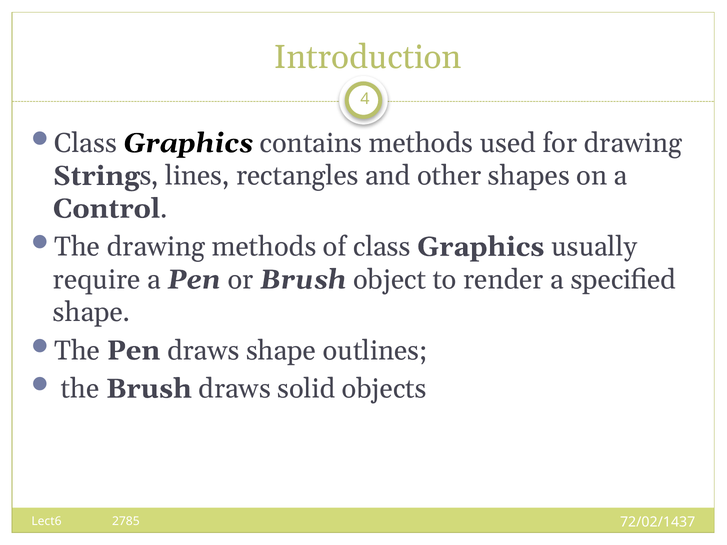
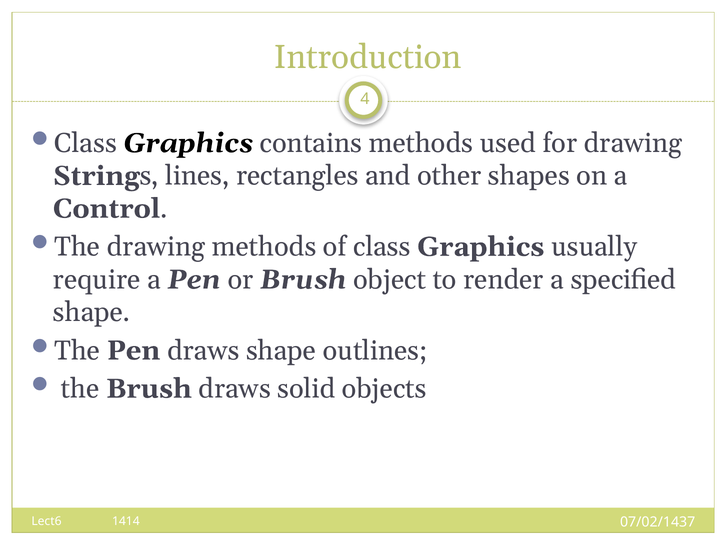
2785: 2785 -> 1414 (126, 521)
72/02/1437: 72/02/1437 -> 07/02/1437 (658, 522)
